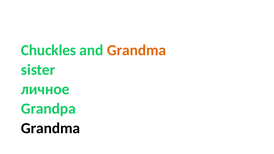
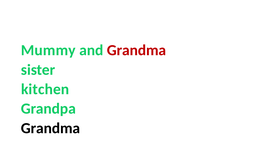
Chuckles: Chuckles -> Mummy (48, 50)
Grandma colour: orange -> red (137, 50)
личное: личное -> kitchen (45, 89)
